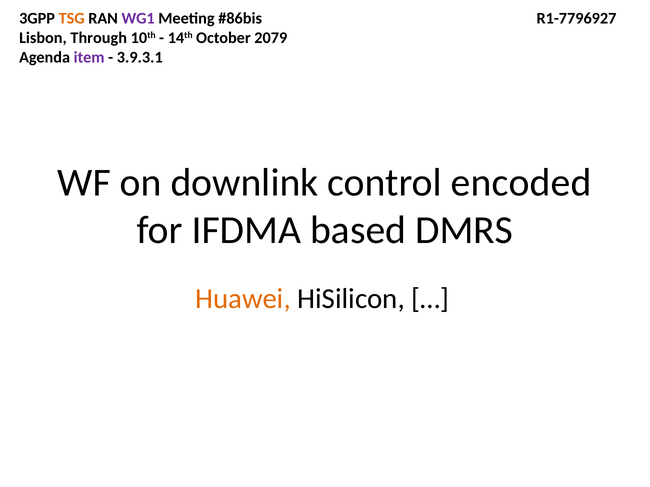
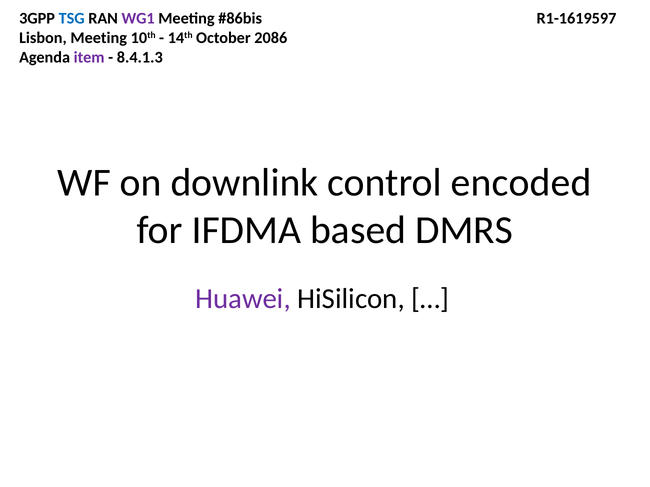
TSG colour: orange -> blue (72, 19)
R1-7796927: R1-7796927 -> R1-1619597 (576, 19)
Lisbon Through: Through -> Meeting (99, 38)
2079: 2079 -> 2086 (271, 38)
3.9.3.1: 3.9.3.1 -> 8.4.1.3 (140, 58)
Huawei colour: orange -> purple (243, 299)
